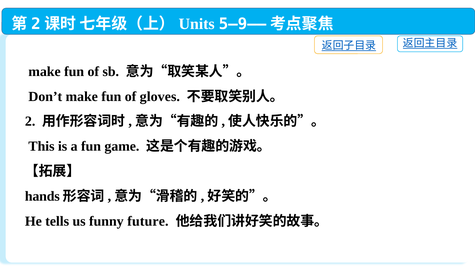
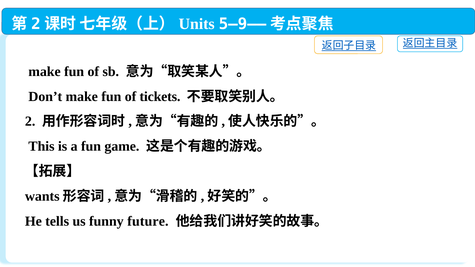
gloves: gloves -> tickets (160, 97)
hands: hands -> wants (42, 196)
